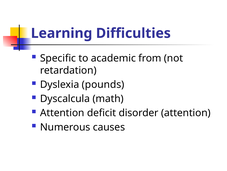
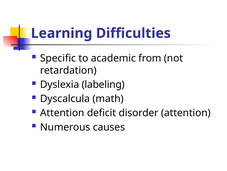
pounds: pounds -> labeling (103, 84)
